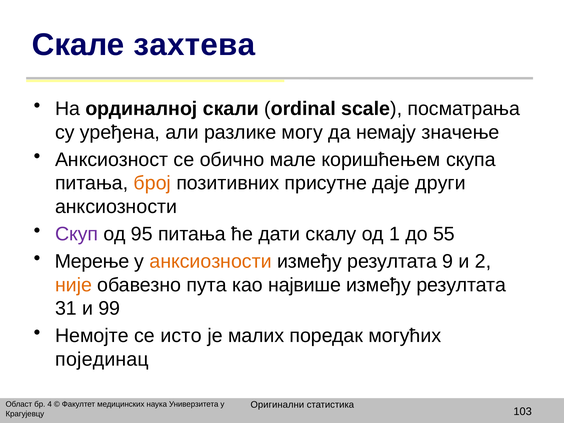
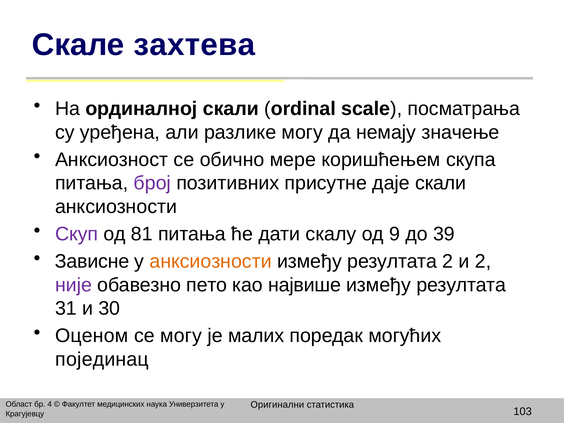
мале: мале -> мере (293, 160)
број colour: orange -> purple (152, 183)
даје други: други -> скали (441, 183)
95: 95 -> 81 (142, 234)
1: 1 -> 9 (394, 234)
55: 55 -> 39 (444, 234)
Мерење: Мерење -> Зависне (92, 261)
резултата 9: 9 -> 2 (448, 261)
није colour: orange -> purple (73, 285)
пута: пута -> пето (207, 285)
99: 99 -> 30 (109, 308)
Немојте: Немојте -> Оценом (92, 336)
се исто: исто -> могу (181, 336)
